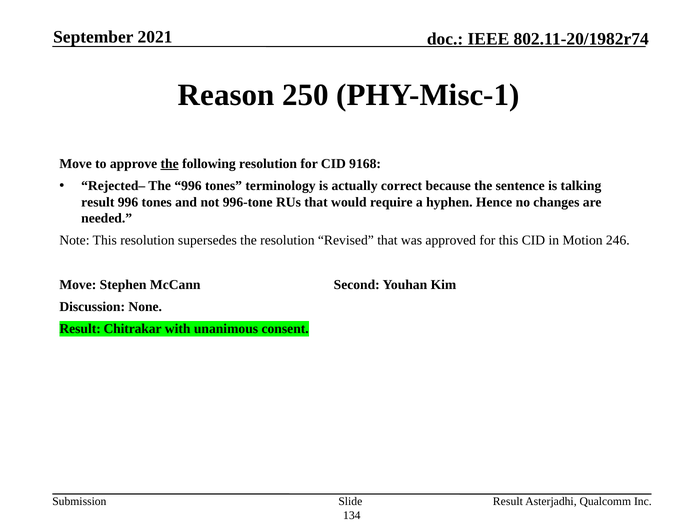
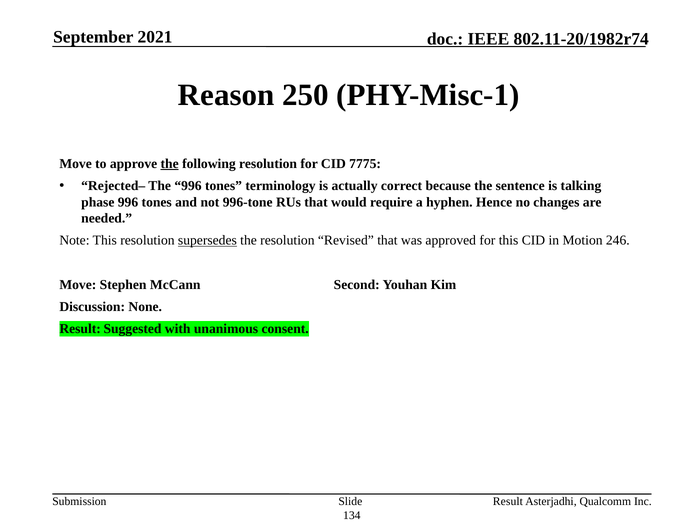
9168: 9168 -> 7775 (365, 164)
result: result -> phase (98, 202)
supersedes underline: none -> present (207, 241)
Chitrakar: Chitrakar -> Suggested (132, 329)
